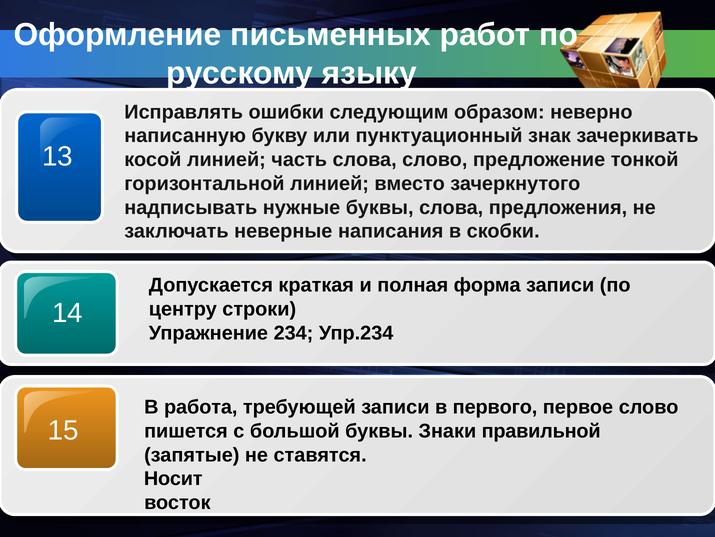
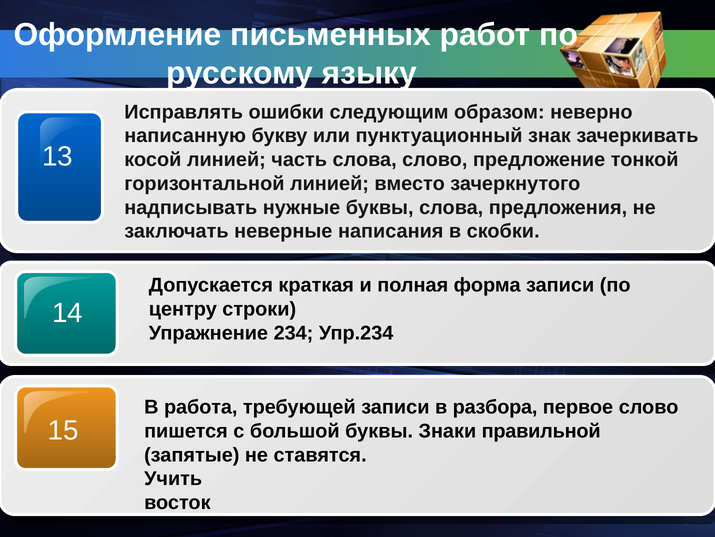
первого: первого -> разбора (495, 407)
Носит: Носит -> Учить (173, 478)
